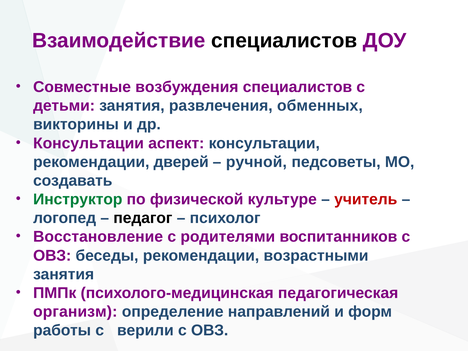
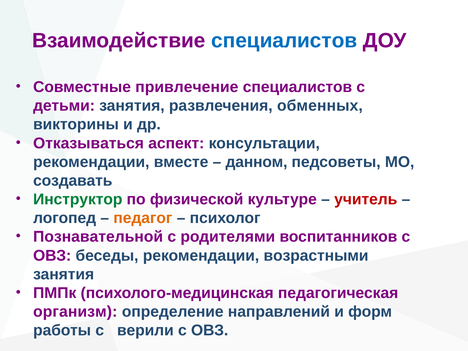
специалистов colour: black -> blue (284, 41)
возбуждения: возбуждения -> привлечение (187, 87)
Консультации: Консультации -> Отказываться (89, 143)
дверей: дверей -> вместе (181, 162)
ручной: ручной -> данном (257, 162)
педагог colour: black -> orange (143, 218)
Восстановление: Восстановление -> Познавательной (98, 237)
